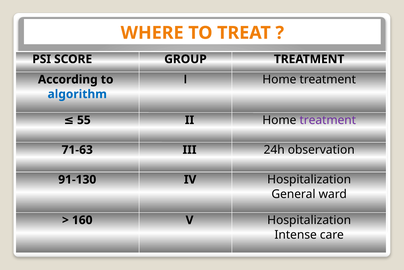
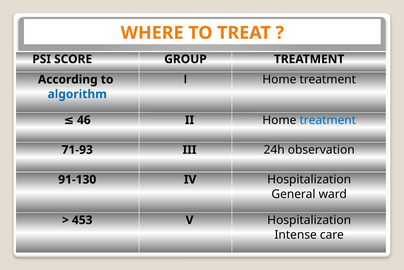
55: 55 -> 46 (84, 120)
treatment colour: purple -> blue (328, 120)
71-63: 71-63 -> 71-93 (77, 149)
160: 160 -> 453 (82, 220)
